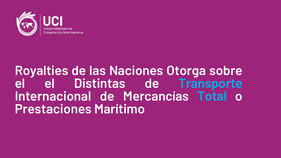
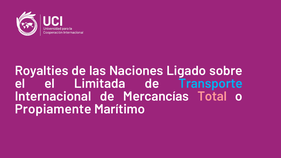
Otorga: Otorga -> Ligado (186, 71)
Distintas: Distintas -> Limitada (100, 84)
Total colour: light blue -> pink (212, 96)
Prestaciones: Prestaciones -> Propiamente (53, 109)
